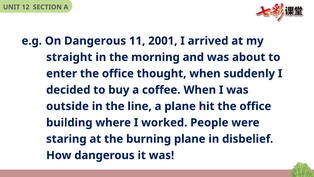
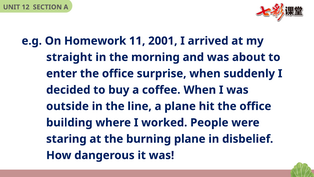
On Dangerous: Dangerous -> Homework (95, 41)
thought: thought -> surprise (162, 73)
